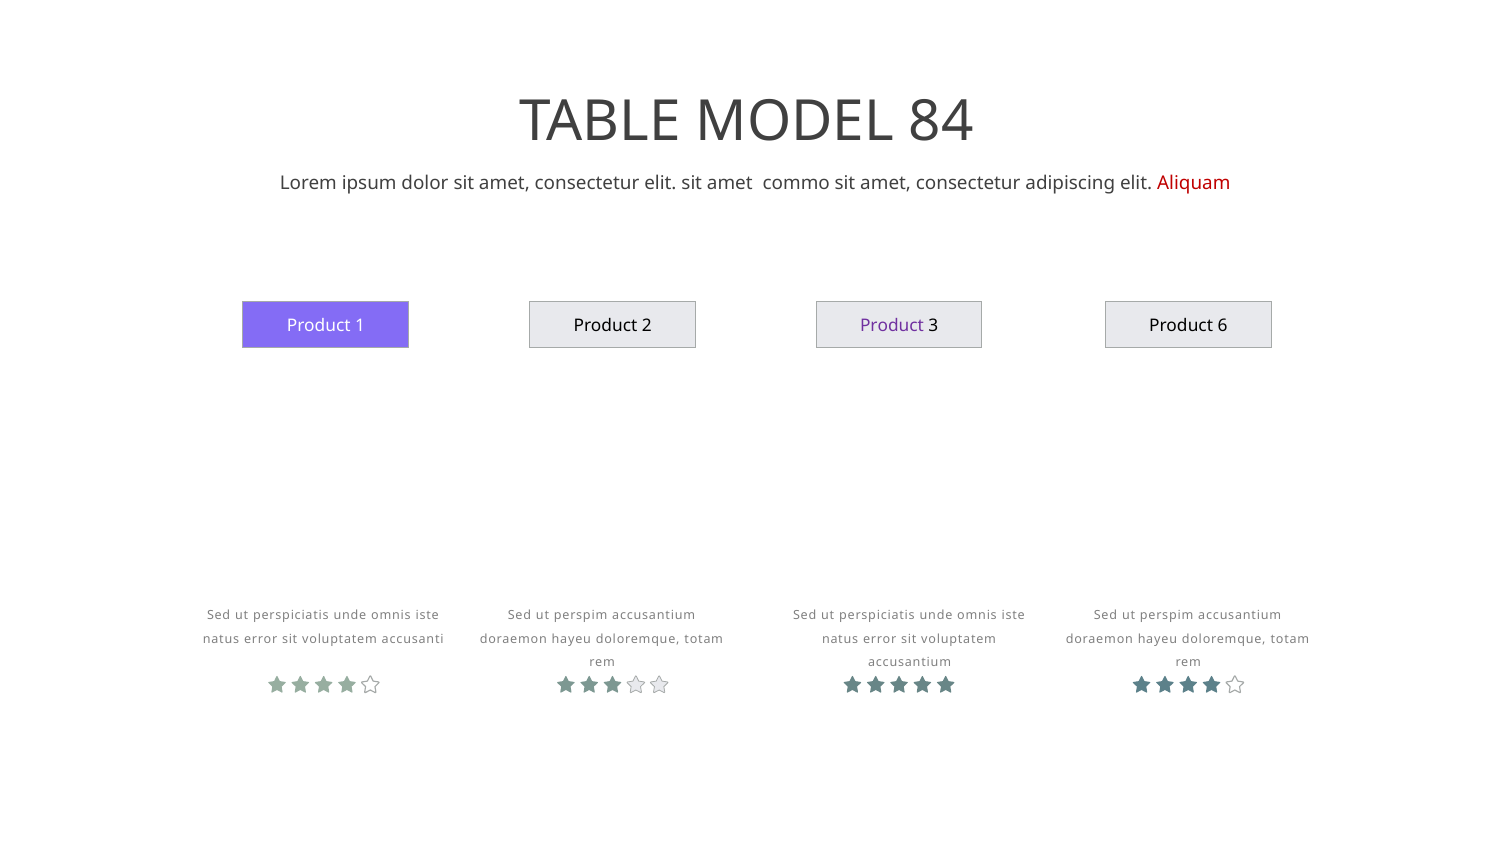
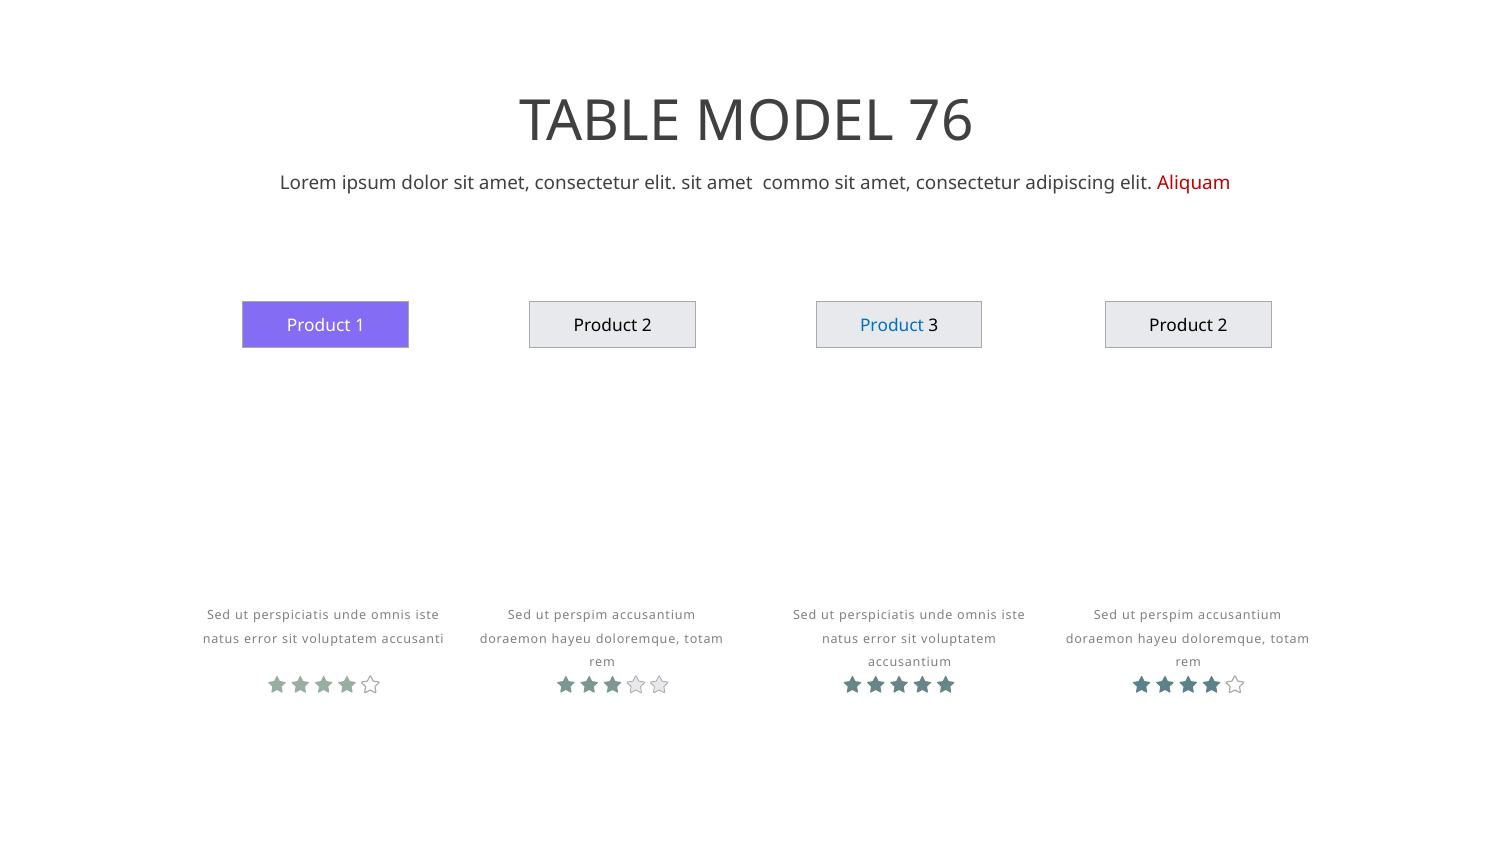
84: 84 -> 76 (941, 122)
Product colour: purple -> blue (892, 325)
1 Product 6: 6 -> 2 (1223, 325)
